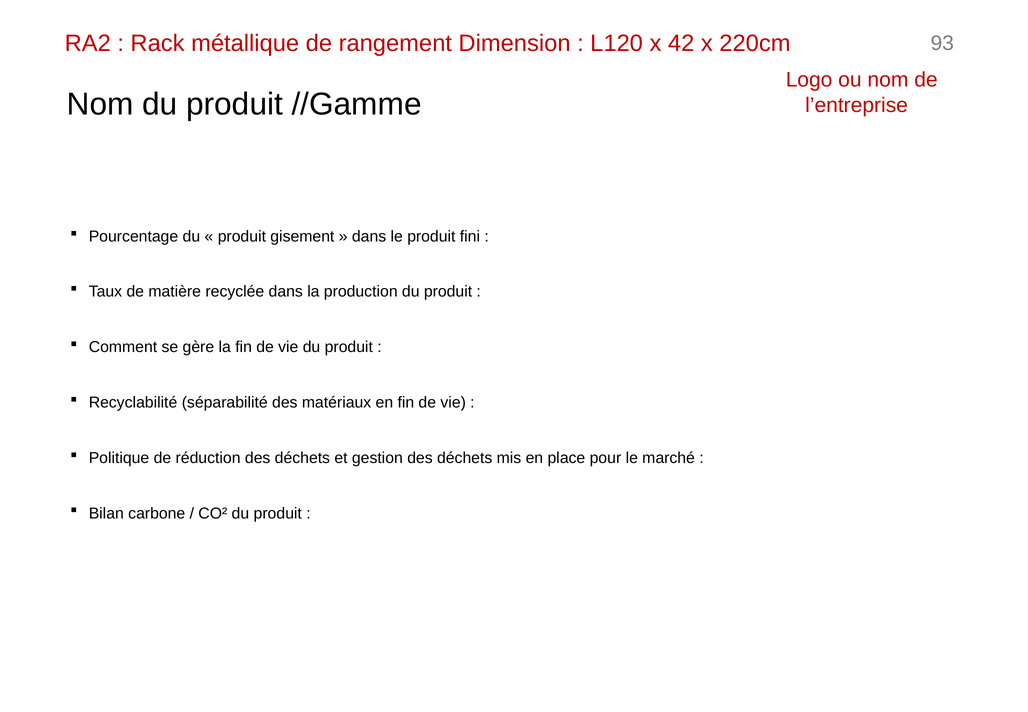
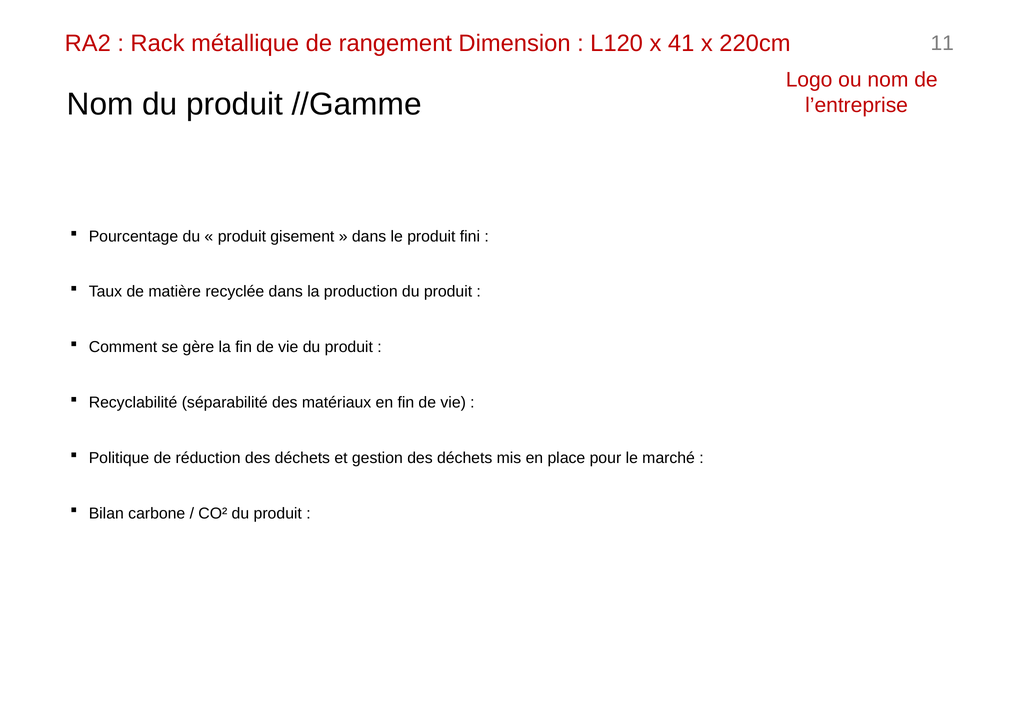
42: 42 -> 41 (681, 44)
93: 93 -> 11 (942, 43)
